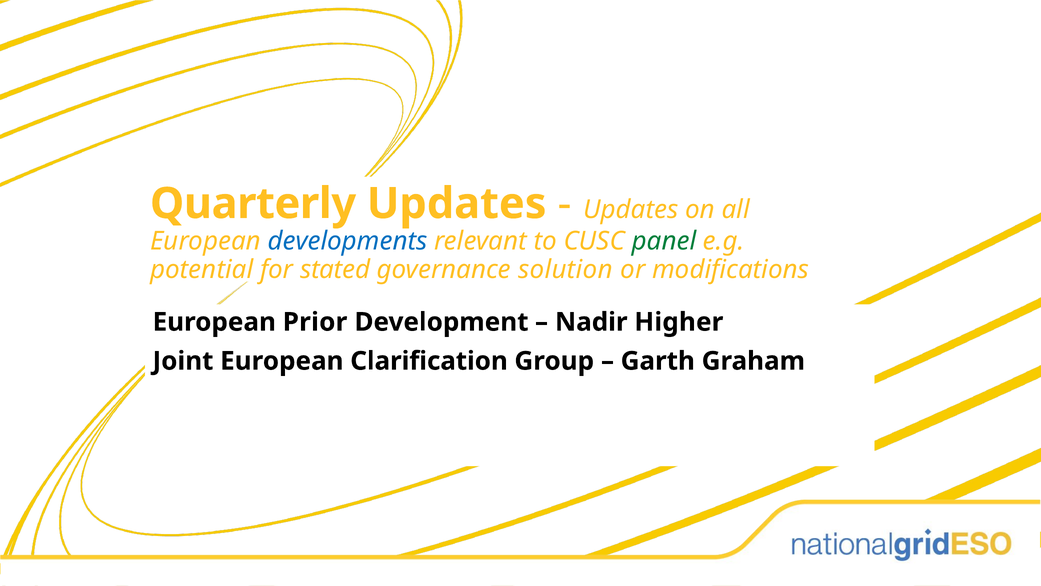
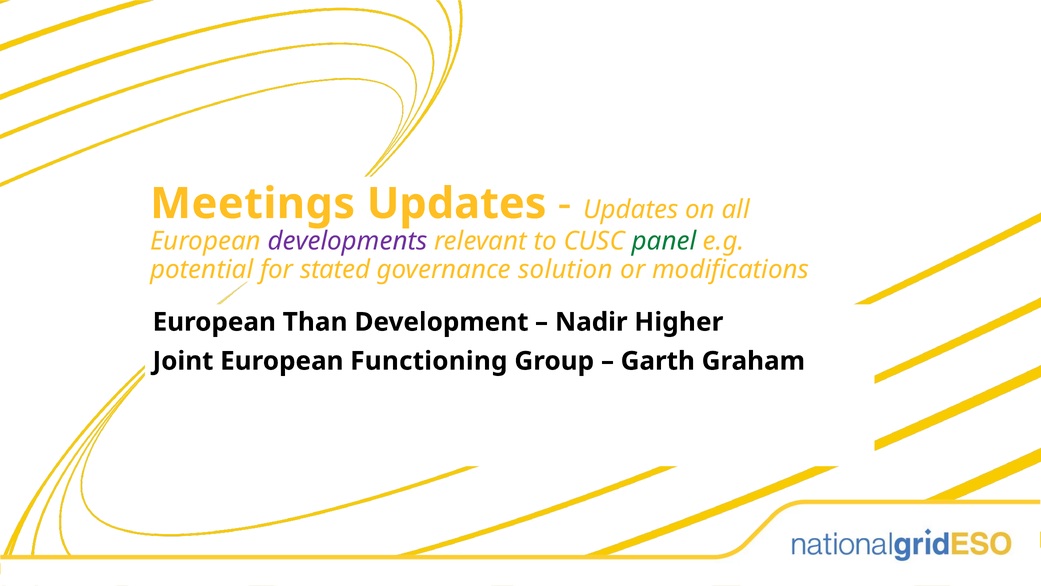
Quarterly: Quarterly -> Meetings (253, 204)
developments colour: blue -> purple (348, 241)
Prior: Prior -> Than (315, 322)
Clarification: Clarification -> Functioning (429, 361)
